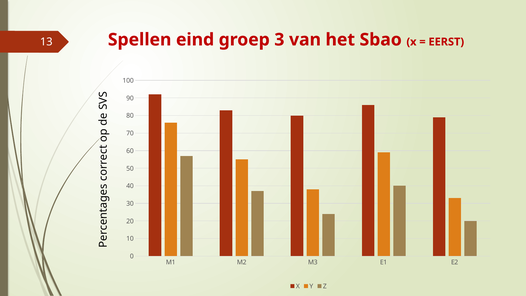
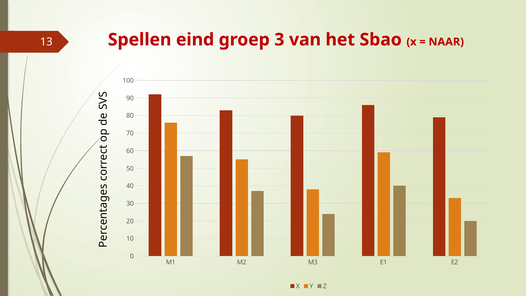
EERST: EERST -> NAAR (446, 42)
